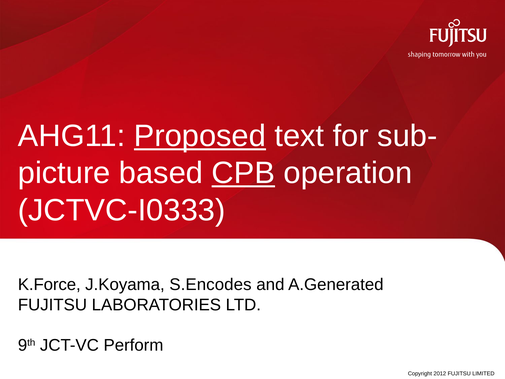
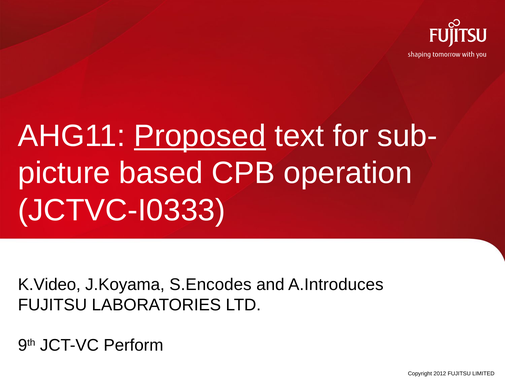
CPB underline: present -> none (243, 173)
K.Force: K.Force -> K.Video (49, 284)
A.Generated: A.Generated -> A.Introduces (336, 284)
